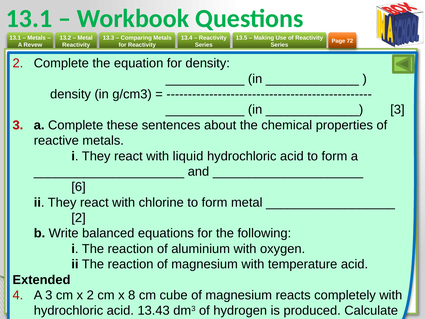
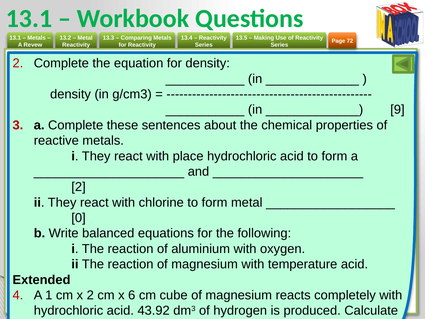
3: 3 -> 9 (397, 110)
liquid: liquid -> place (188, 156)
6: 6 -> 2 (79, 187)
2: 2 -> 0 (79, 218)
4 A 3: 3 -> 1 (49, 295)
8: 8 -> 6 (132, 295)
13.43: 13.43 -> 43.92 (154, 310)
